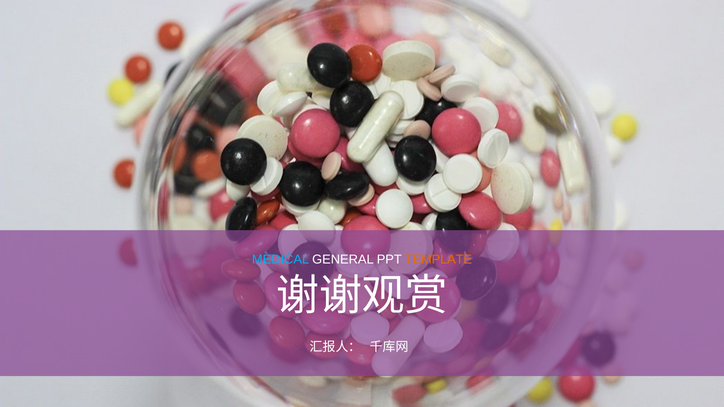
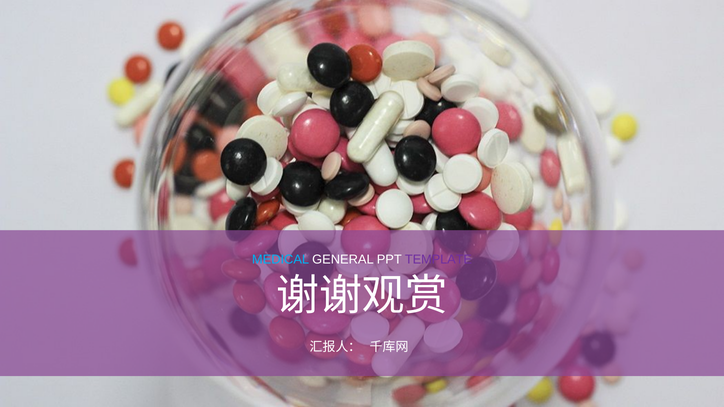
TEMPLATE colour: orange -> purple (438, 260)
